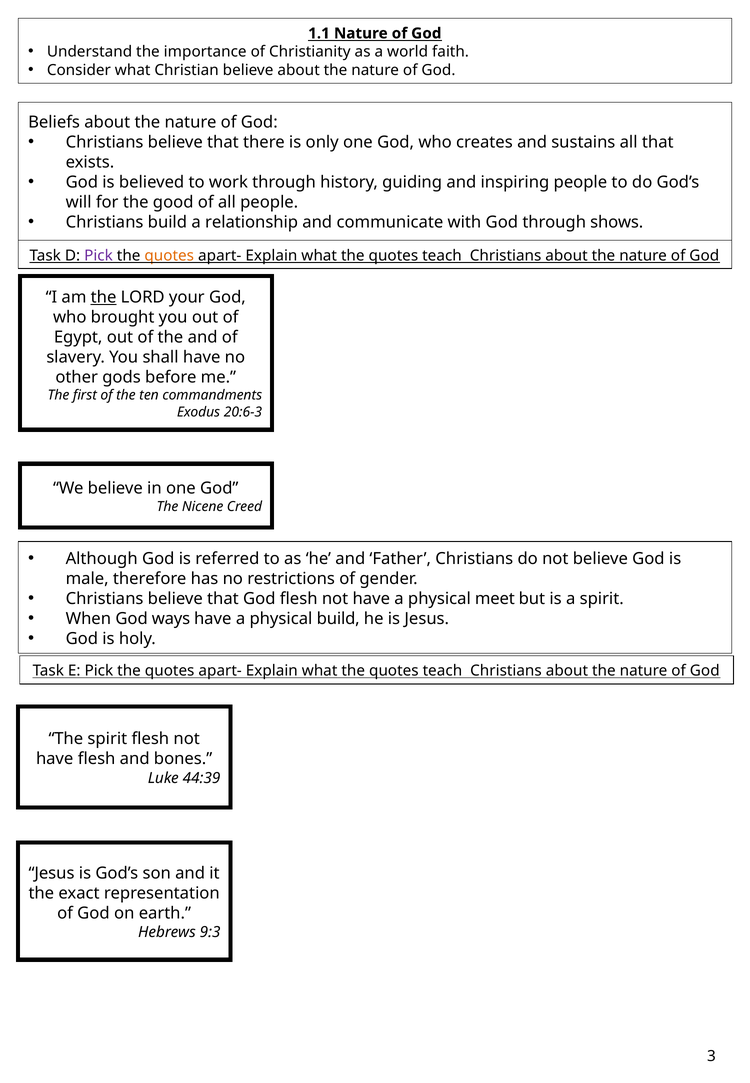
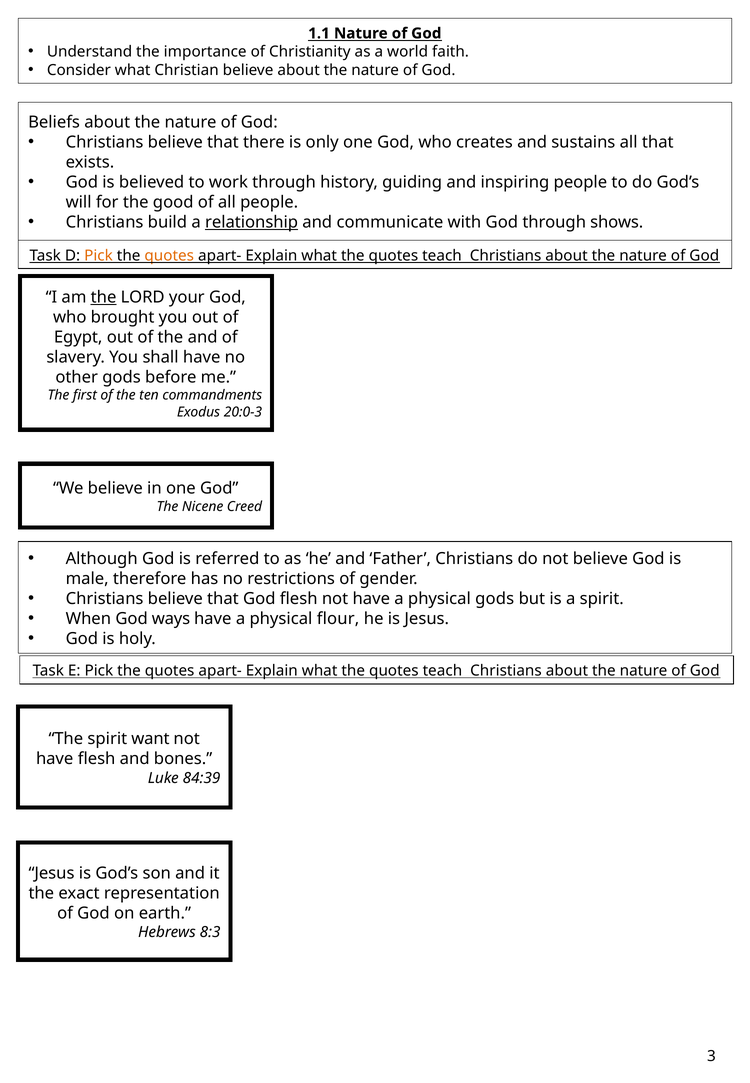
relationship underline: none -> present (252, 222)
Pick colour: purple -> orange (99, 256)
20:6-3: 20:6-3 -> 20:0-3 (243, 412)
physical meet: meet -> gods (495, 599)
physical build: build -> flour (338, 619)
spirit flesh: flesh -> want (150, 739)
44:39: 44:39 -> 84:39 (202, 778)
9:3: 9:3 -> 8:3 (210, 932)
